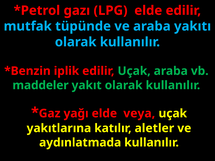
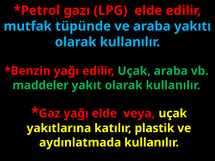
iplik: iplik -> yağı (66, 71)
aletler: aletler -> plastik (154, 128)
